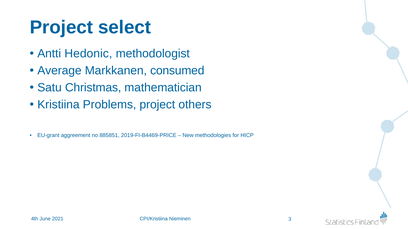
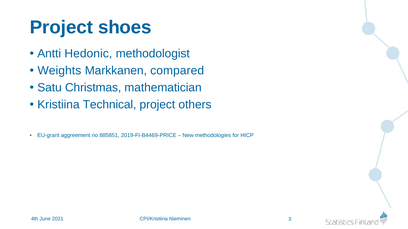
select: select -> shoes (125, 27)
Average: Average -> Weights (59, 71)
consumed: consumed -> compared (177, 71)
Problems: Problems -> Technical (110, 105)
